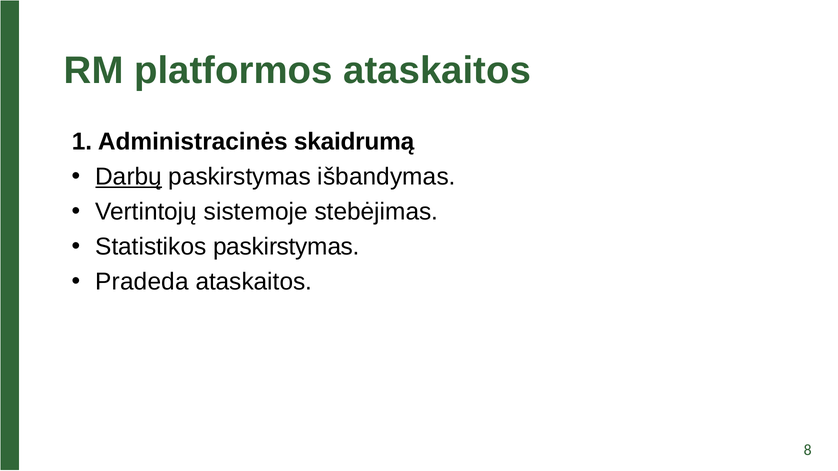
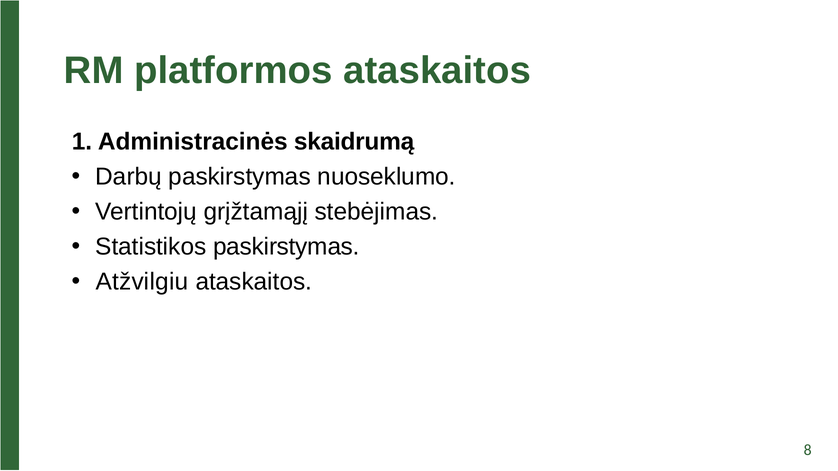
Darbų underline: present -> none (129, 177)
išbandymas: išbandymas -> nuoseklumo (387, 177)
sistemoje: sistemoje -> grįžtamąjį (256, 212)
Pradeda: Pradeda -> Atžvilgiu (142, 282)
